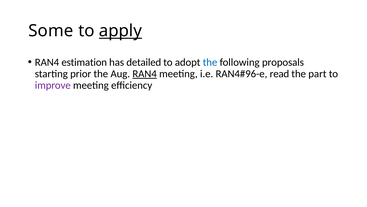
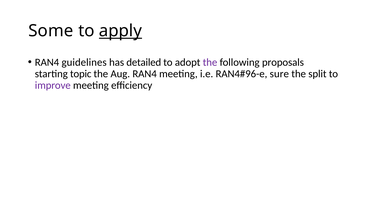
estimation: estimation -> guidelines (84, 62)
the colour: blue -> purple (210, 62)
prior: prior -> topic (81, 74)
RAN4 underline: present -> none (145, 74)
read: read -> sure (279, 74)
part: part -> split (317, 74)
